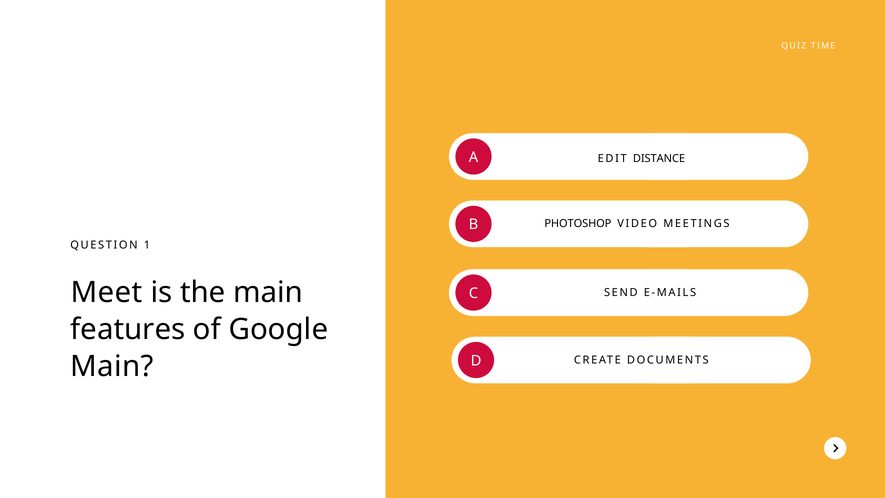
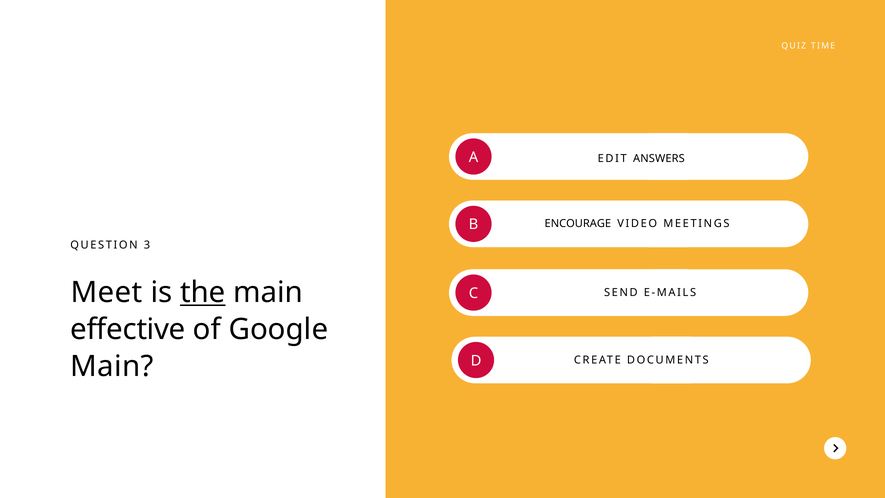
DISTANCE: DISTANCE -> ANSWERS (659, 158)
PHOTOSHOP: PHOTOSHOP -> ENCOURAGE (578, 224)
1: 1 -> 3 (147, 245)
the underline: none -> present (203, 292)
features: features -> effective (128, 329)
